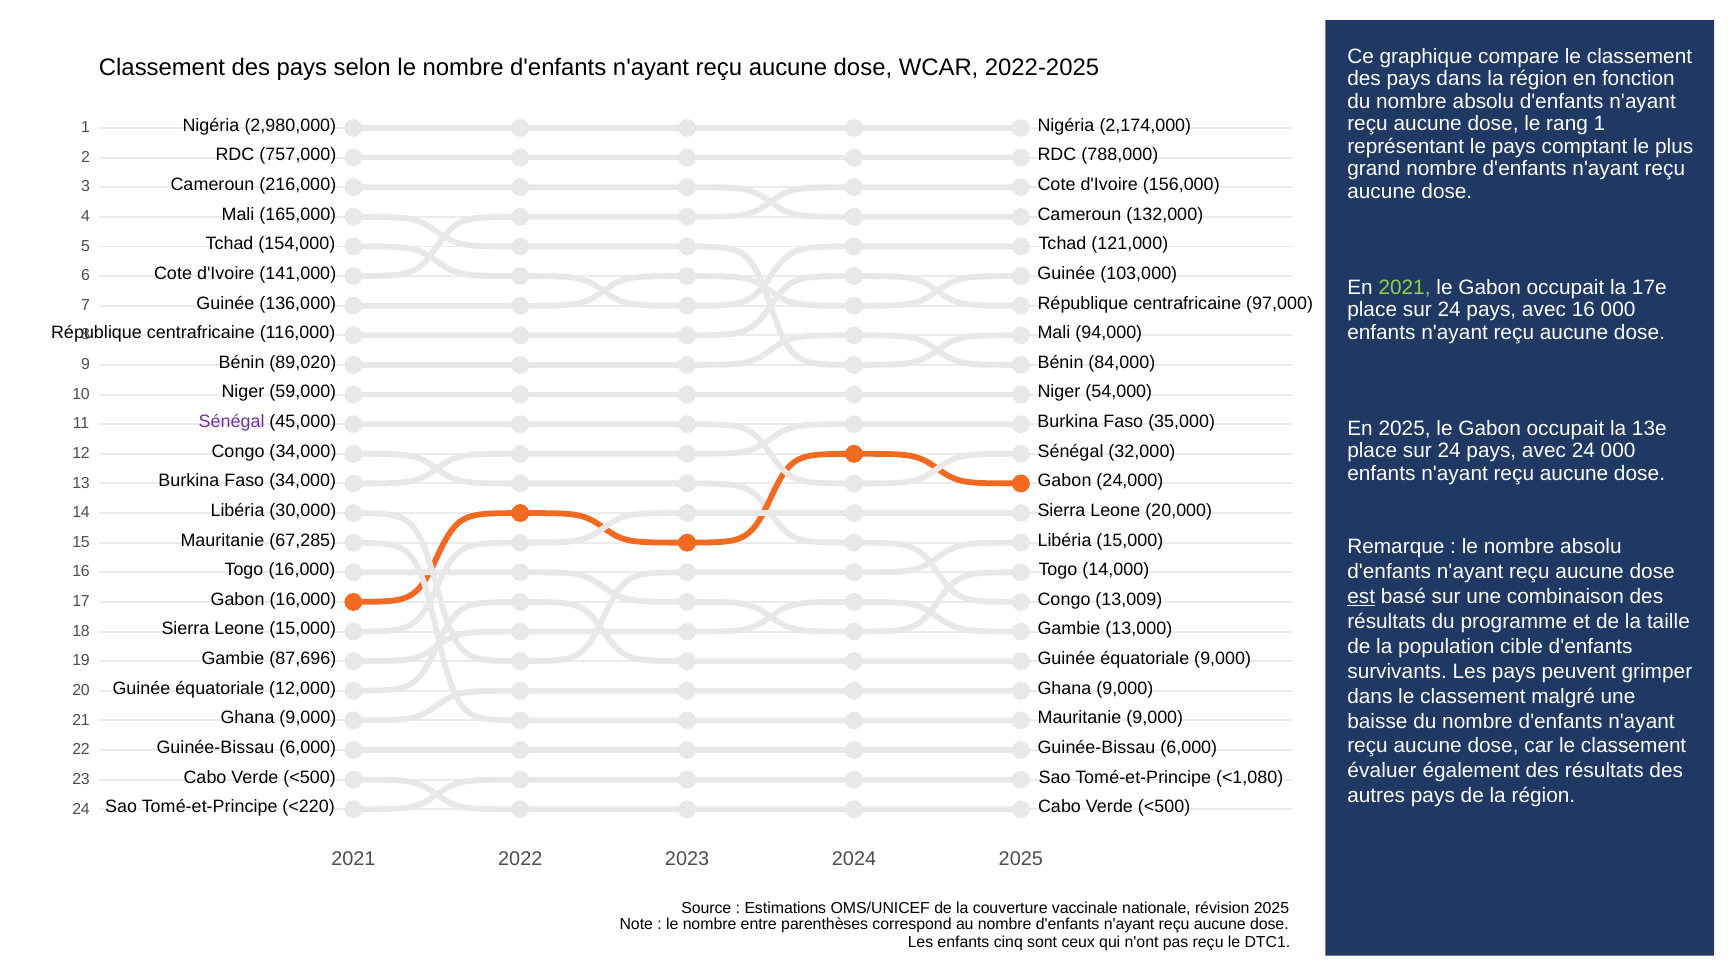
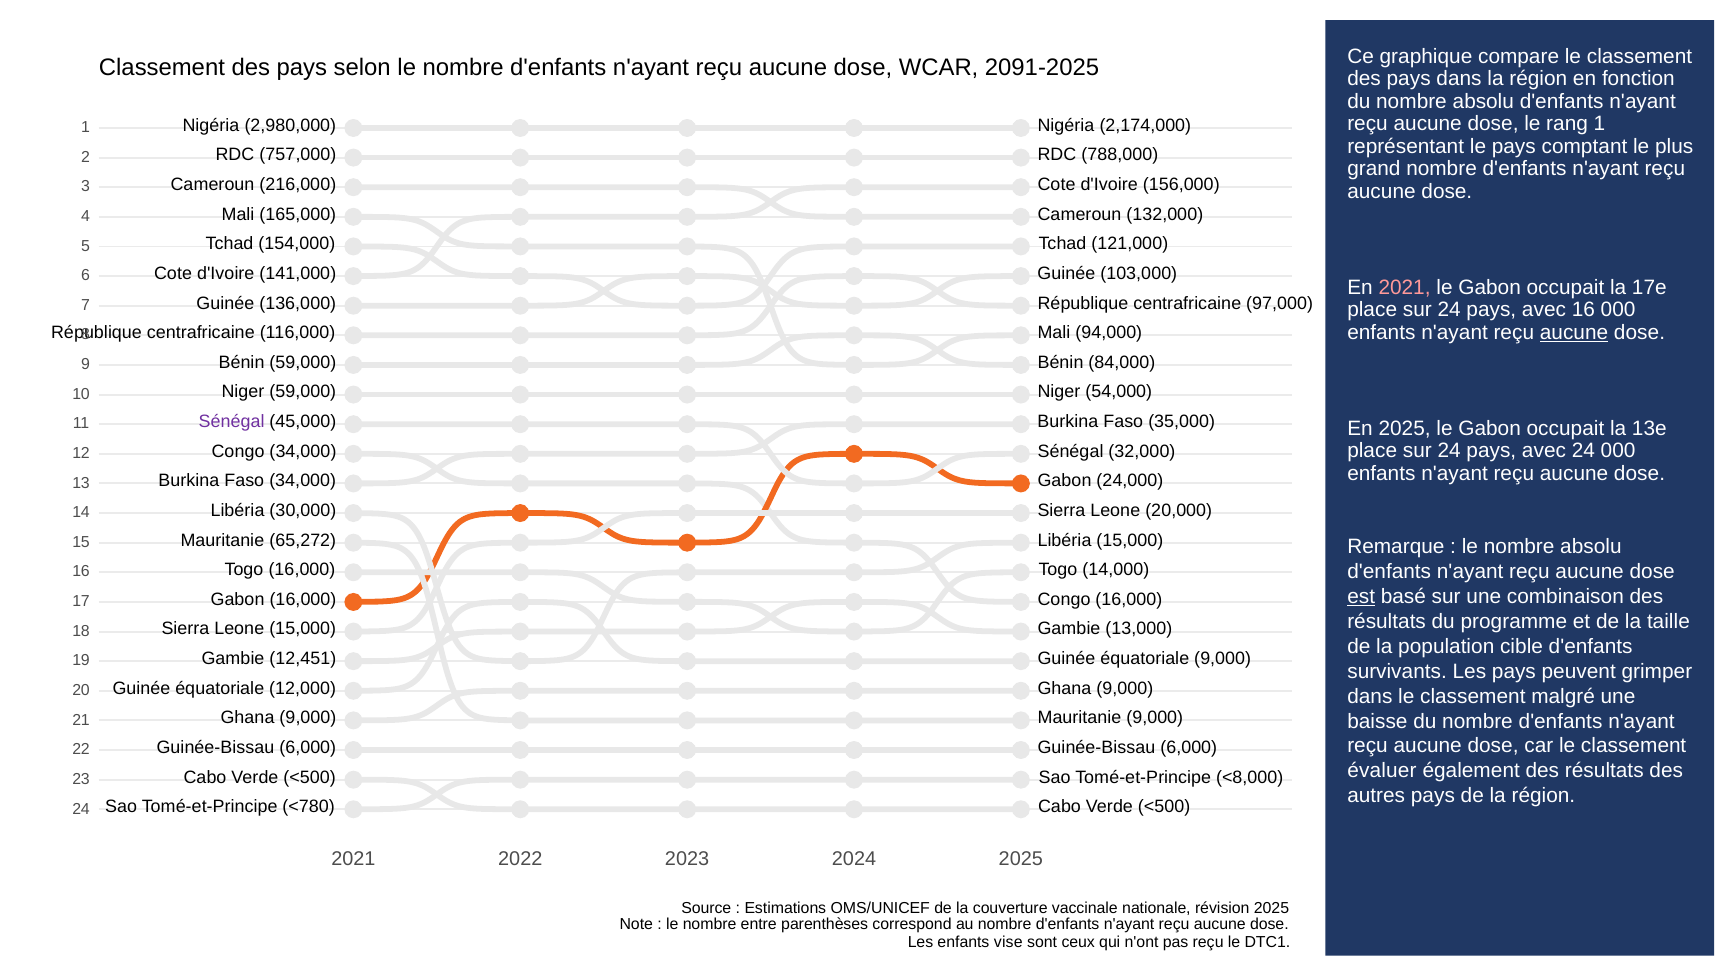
2022-2025: 2022-2025 -> 2091-2025 (1042, 67)
2021 colour: light green -> pink (1405, 287)
aucune underline: none -> present (1574, 332)
Bénin 89,020: 89,020 -> 59,000 (303, 363)
67,285: 67,285 -> 65,272 (303, 540)
Congo 13,009: 13,009 -> 16,000 (1129, 600)
87,696: 87,696 -> 12,451 (303, 659)
<1,080: <1,080 -> <8,000 (1250, 778)
<220: <220 -> <780 (309, 807)
cinq: cinq -> vise (1008, 942)
